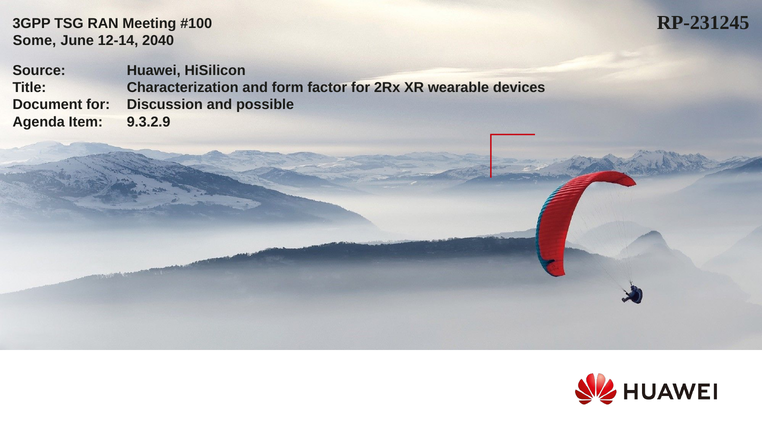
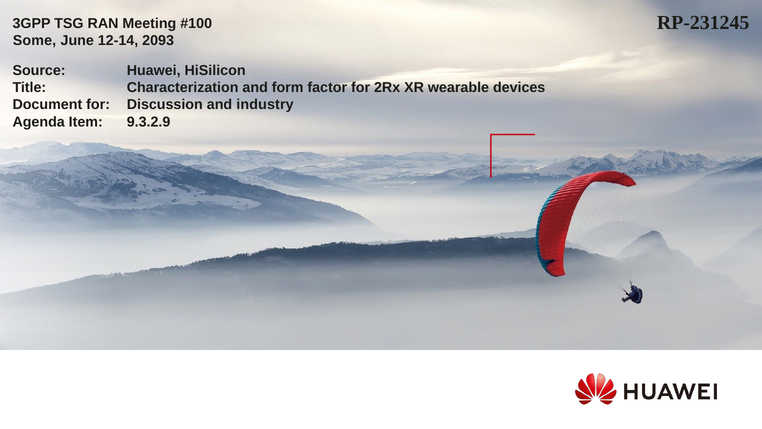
2040: 2040 -> 2093 (158, 41)
possible: possible -> industry (265, 105)
